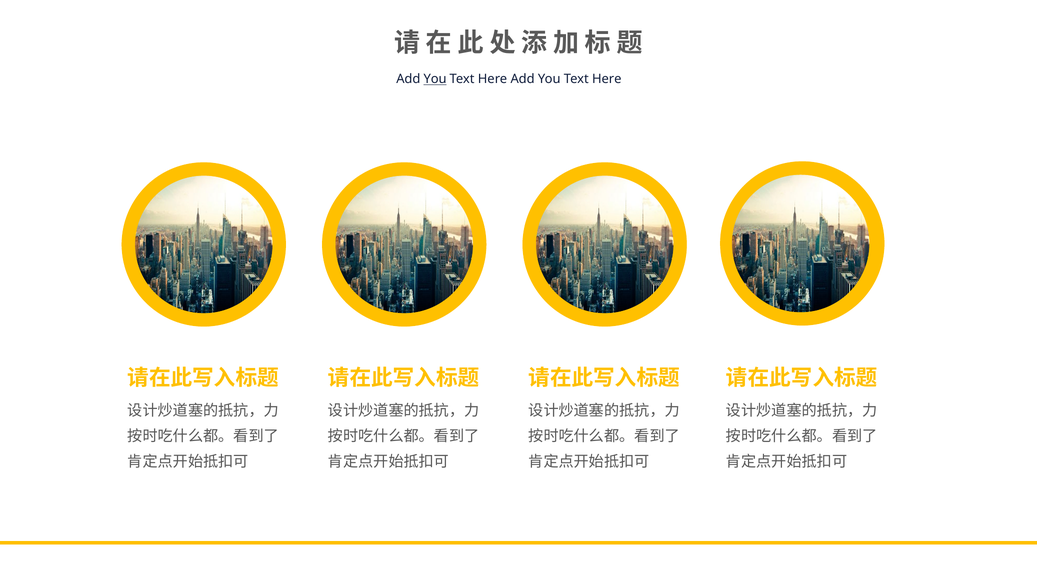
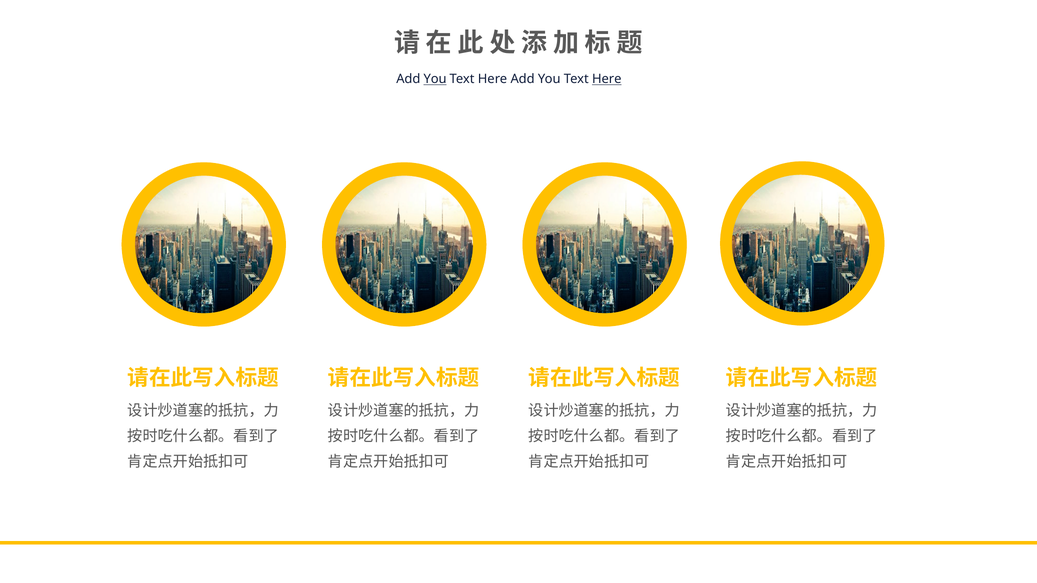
Here underline: none -> present (607, 79)
